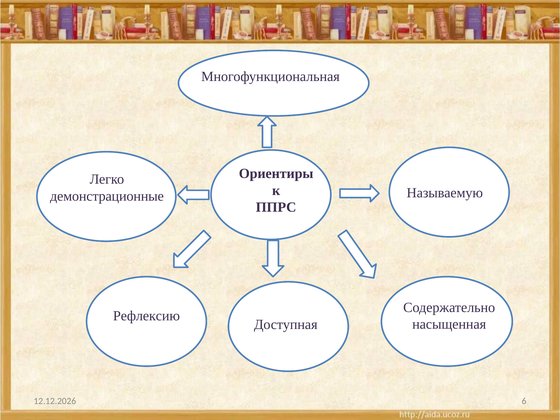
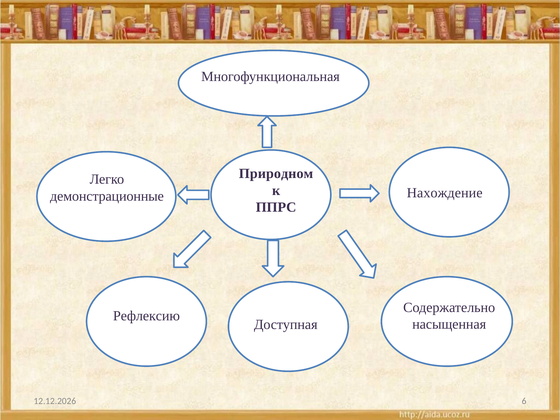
Ориентиры: Ориентиры -> Природном (276, 174)
Называемую: Называемую -> Нахождение (445, 193)
